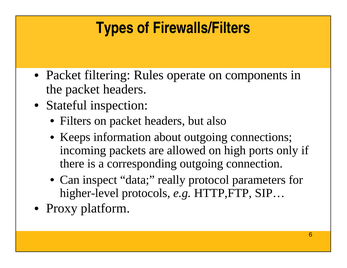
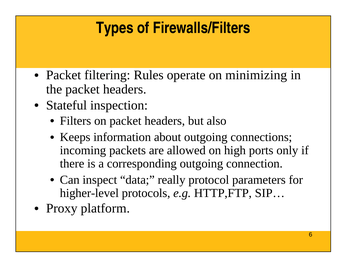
components: components -> minimizing (256, 75)
